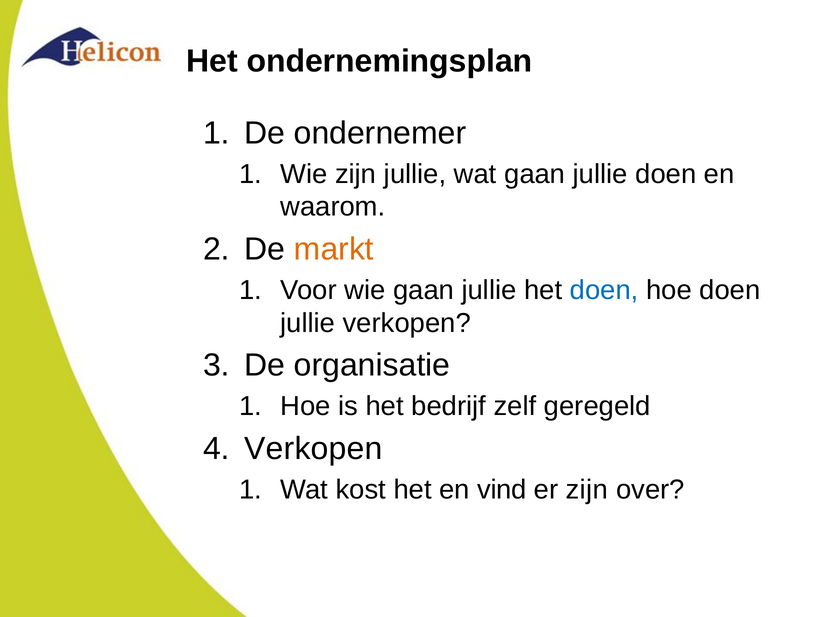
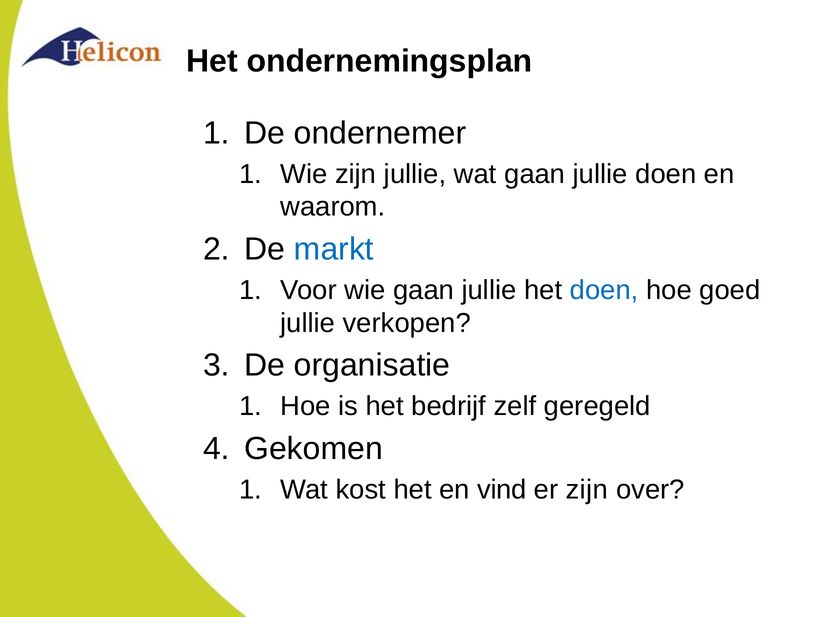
markt colour: orange -> blue (334, 249)
hoe doen: doen -> goed (730, 290)
Verkopen: Verkopen -> Gekomen (314, 449)
